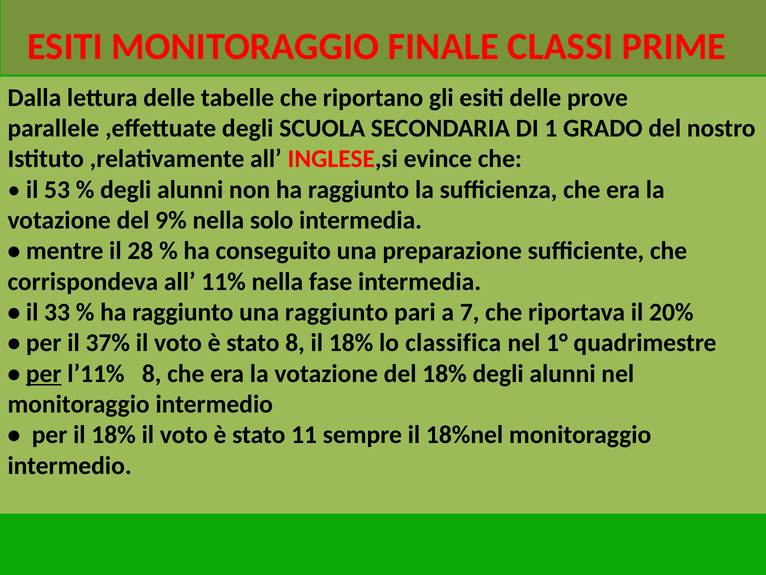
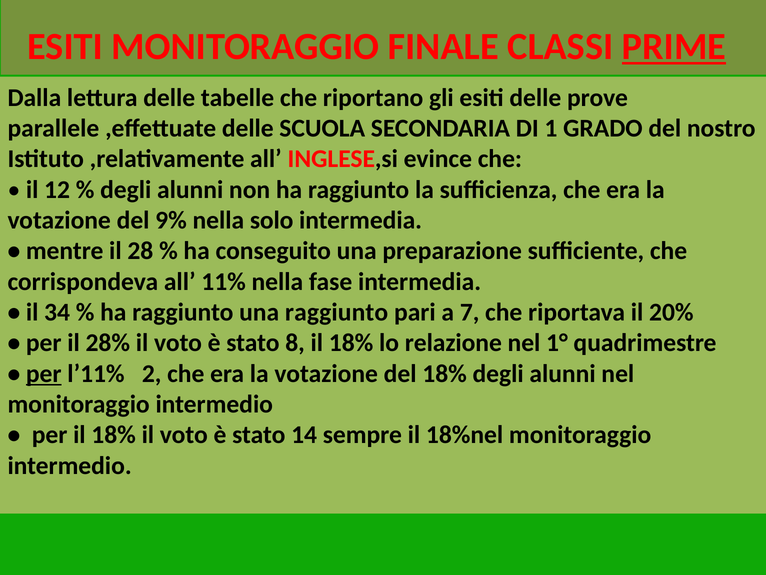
PRIME underline: none -> present (674, 47)
,effettuate degli: degli -> delle (248, 128)
53: 53 -> 12 (57, 189)
33: 33 -> 34 (57, 312)
37%: 37% -> 28% (108, 343)
classifica: classifica -> relazione (453, 343)
l’11% 8: 8 -> 2 (152, 373)
11: 11 -> 14 (304, 435)
